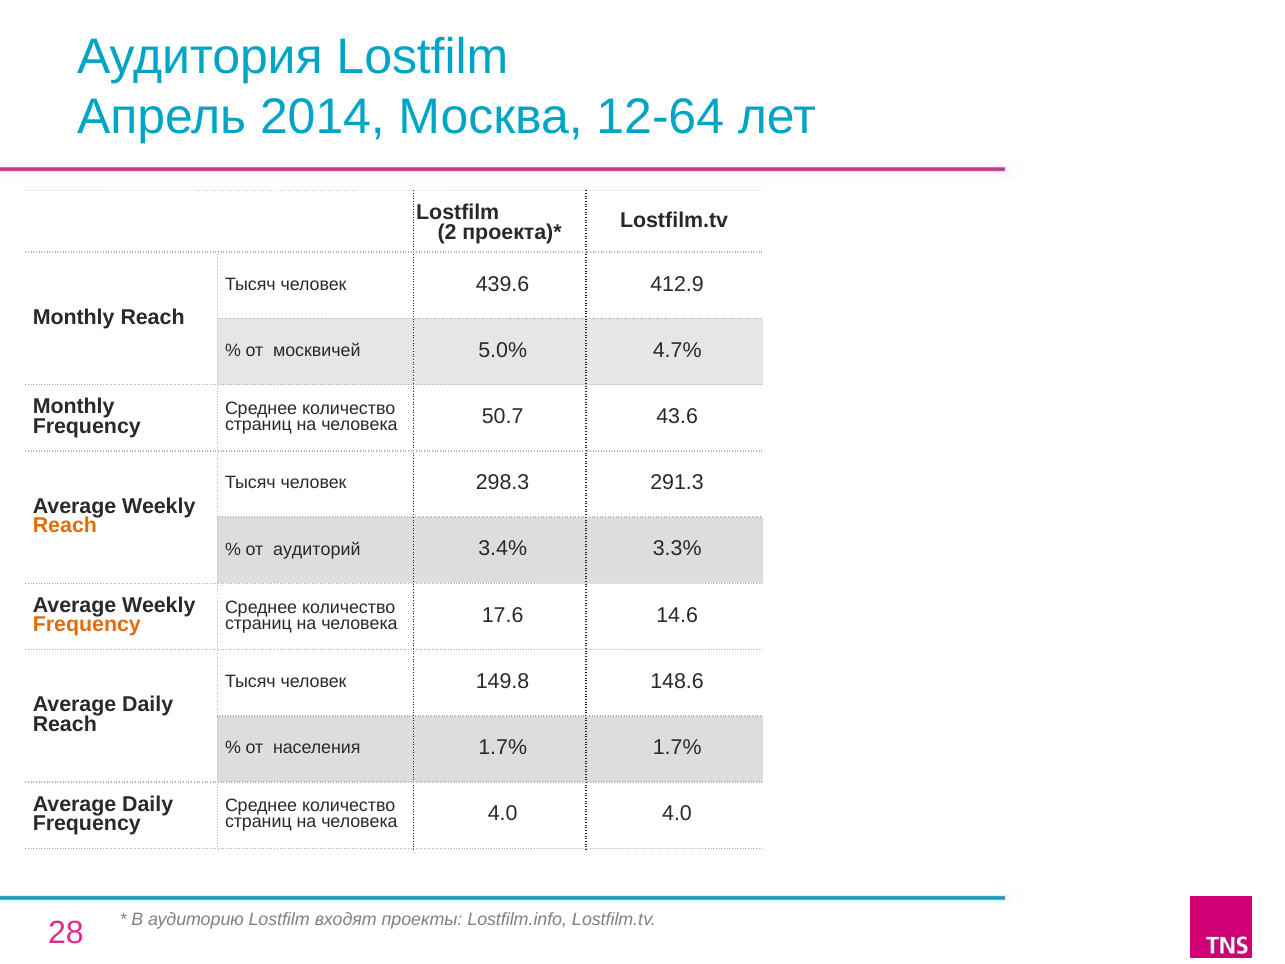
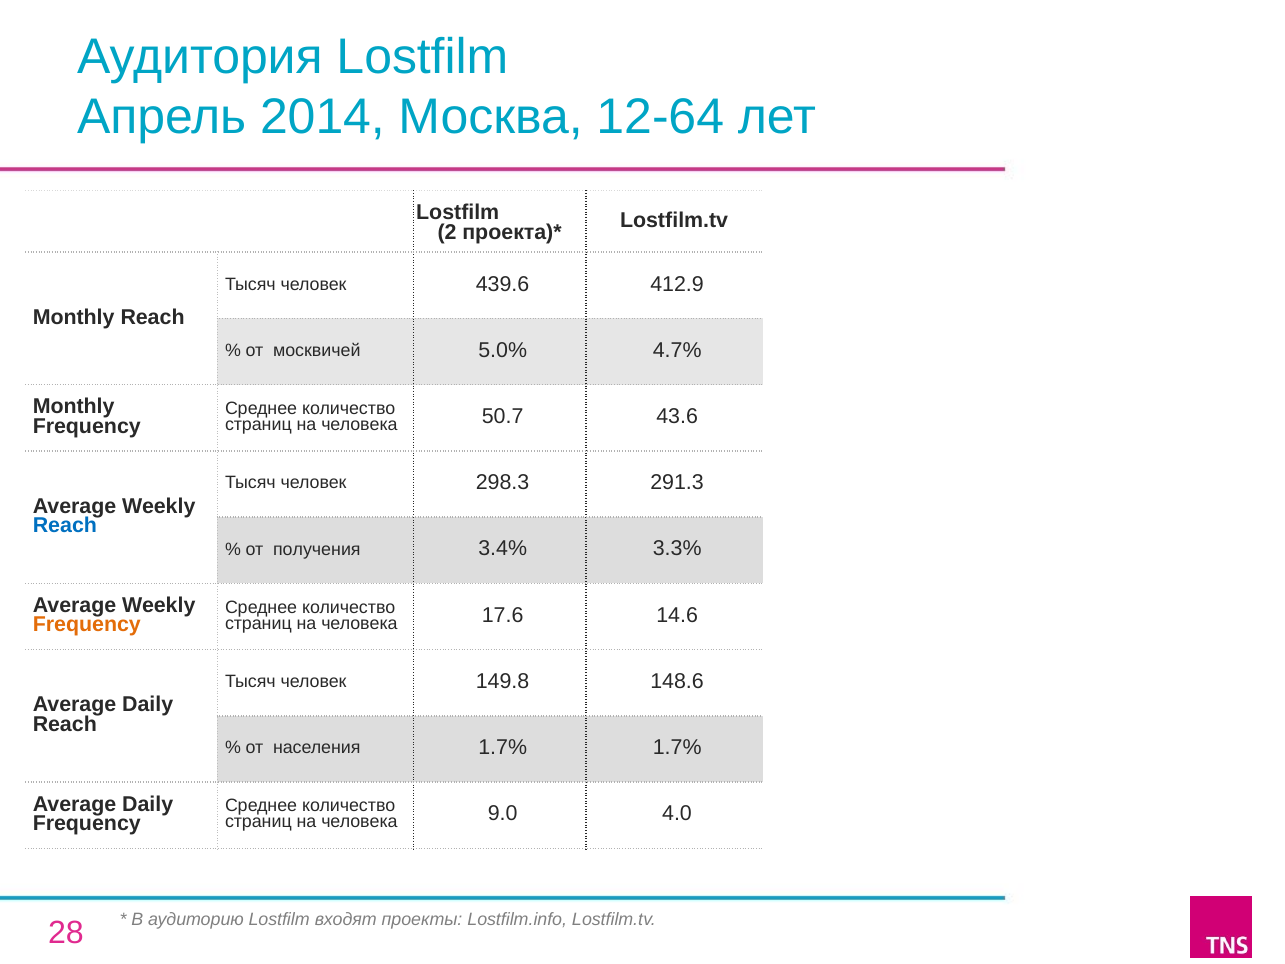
Reach colour: orange -> blue (65, 525)
аудиторий: аудиторий -> получения (317, 549)
человека 4.0: 4.0 -> 9.0 (503, 814)
